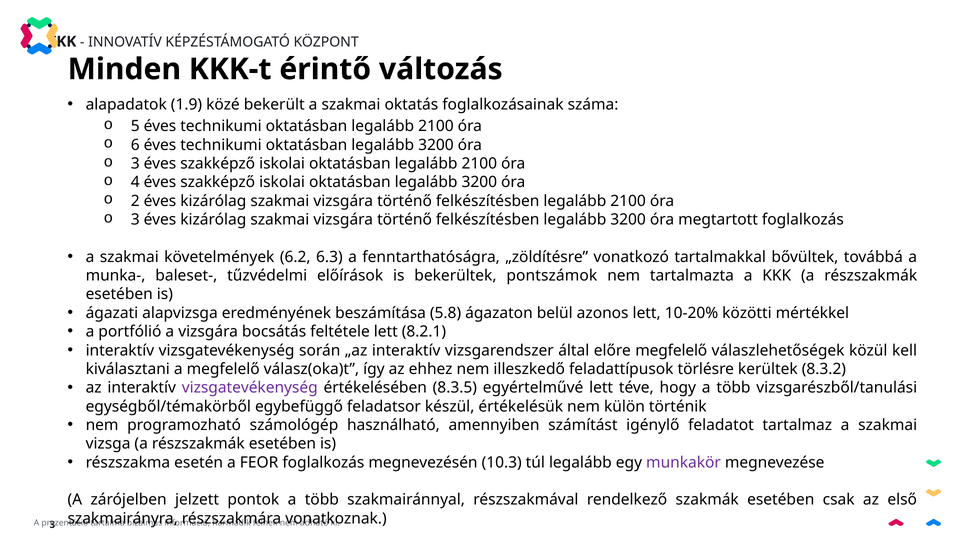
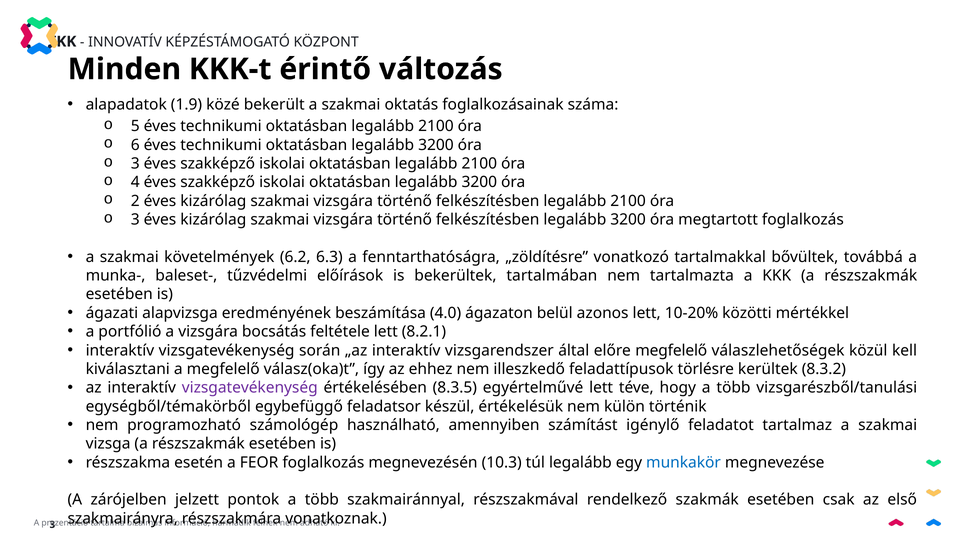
pontszámok: pontszámok -> tartalmában (552, 276)
5.8: 5.8 -> 4.0 (446, 313)
munkakör colour: purple -> blue (684, 462)
